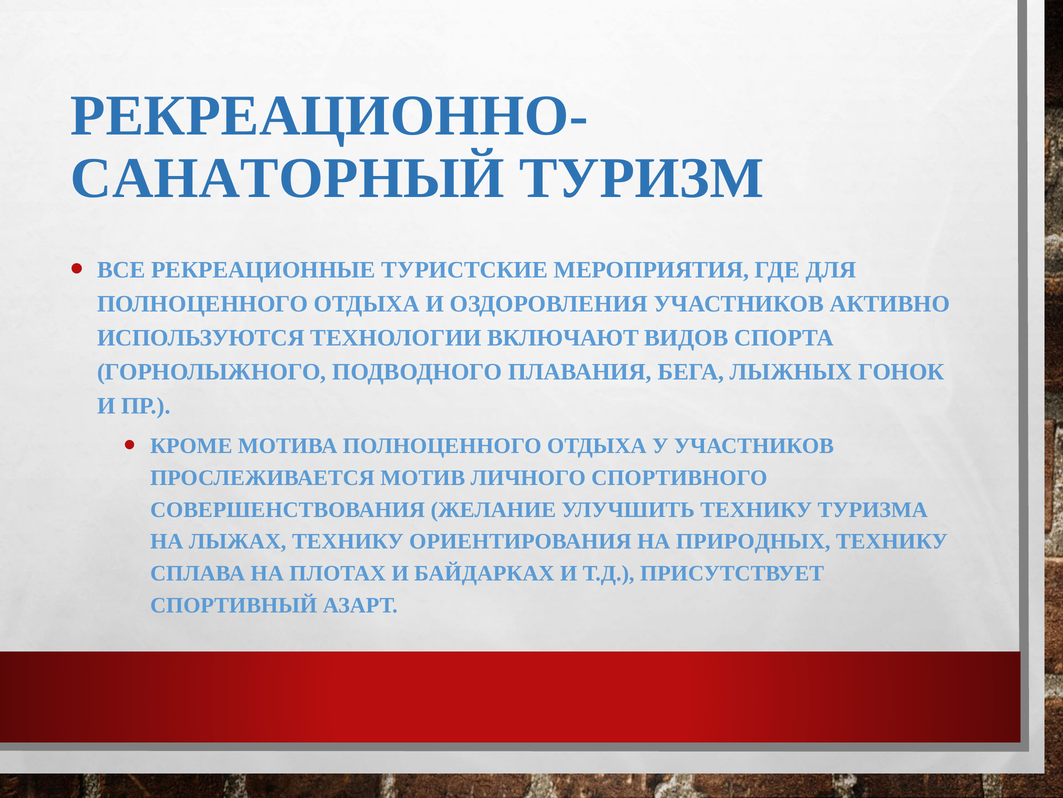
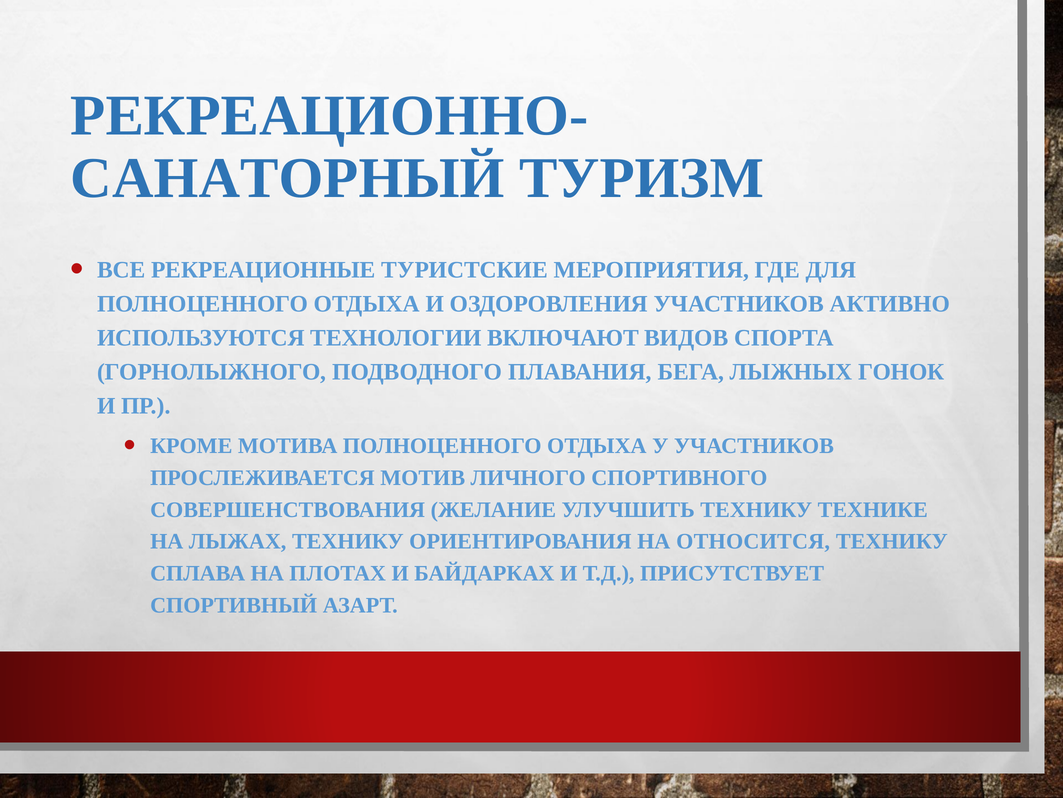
ТУРИЗМА: ТУРИЗМА -> ТЕХНИКЕ (873, 509)
ПРИРОДНЫХ: ПРИРОДНЫХ -> ОТНОСИТСЯ (753, 541)
